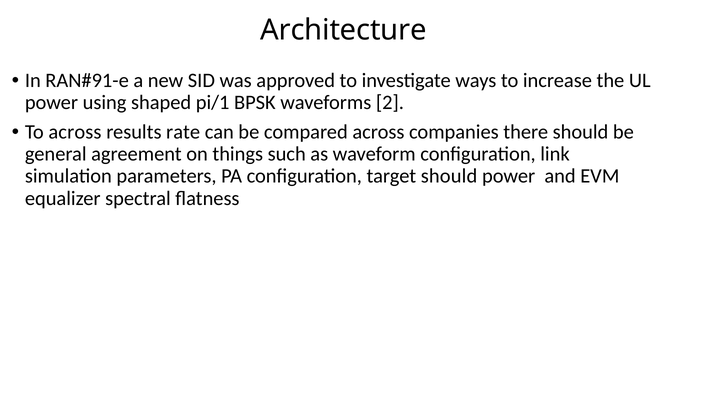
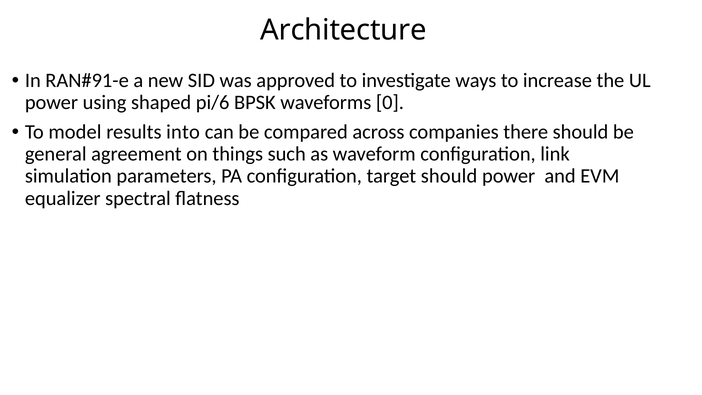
pi/1: pi/1 -> pi/6 (213, 103)
2: 2 -> 0 (390, 103)
To across: across -> model (75, 132)
rate: rate -> into (183, 132)
